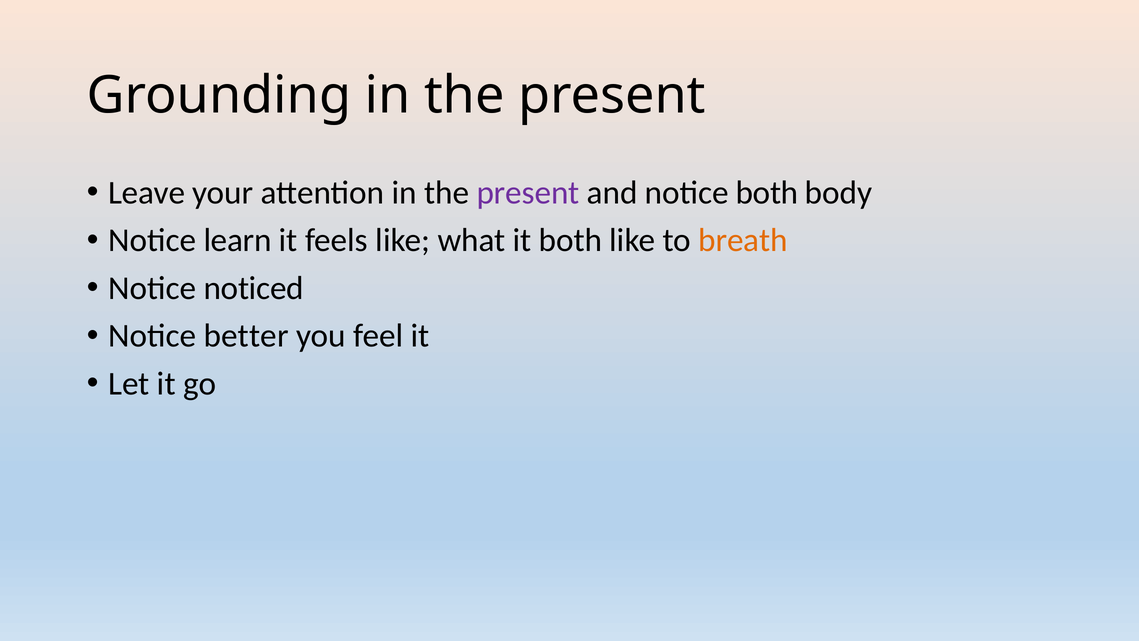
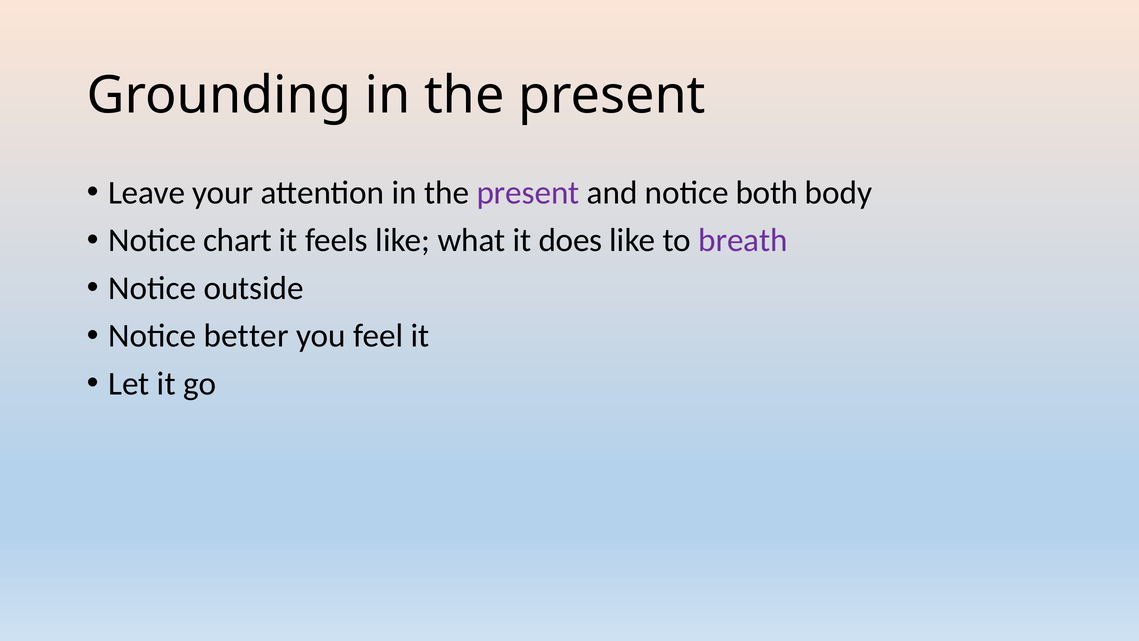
learn: learn -> chart (238, 240)
it both: both -> does (571, 240)
breath colour: orange -> purple (743, 240)
noticed: noticed -> outside (254, 288)
